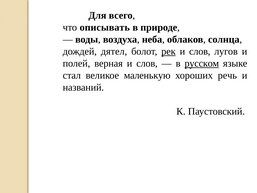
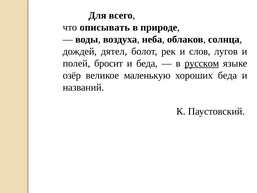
рек underline: present -> none (168, 51)
верная: верная -> бросит (109, 63)
слов: слов -> беда (147, 63)
стал: стал -> озёр (72, 75)
хороших речь: речь -> беда (227, 75)
